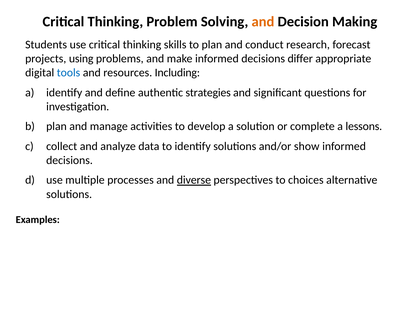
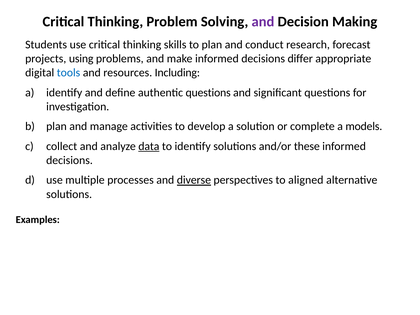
and colour: orange -> purple (263, 22)
authentic strategies: strategies -> questions (208, 93)
lessons: lessons -> models (364, 126)
data underline: none -> present (149, 146)
show: show -> these (307, 146)
choices: choices -> aligned (306, 180)
